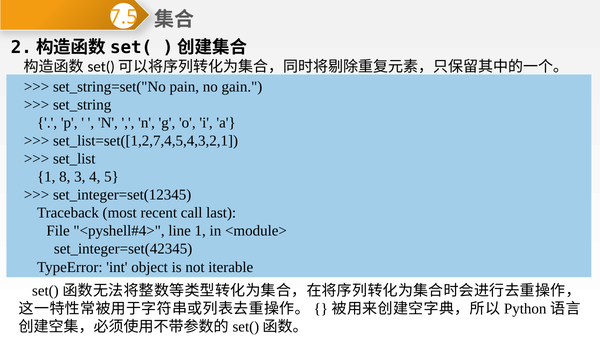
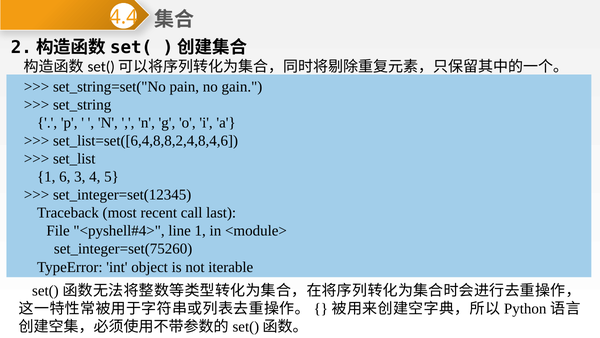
7.5: 7.5 -> 4.4 (123, 17)
set_list=set([1,2,7,4,5,4,3,2,1: set_list=set([1,2,7,4,5,4,3,2,1 -> set_list=set([6,4,8,8,2,4,8,4,6 (146, 141)
8: 8 -> 6 (65, 177)
set_integer=set(42345: set_integer=set(42345 -> set_integer=set(75260 (123, 249)
